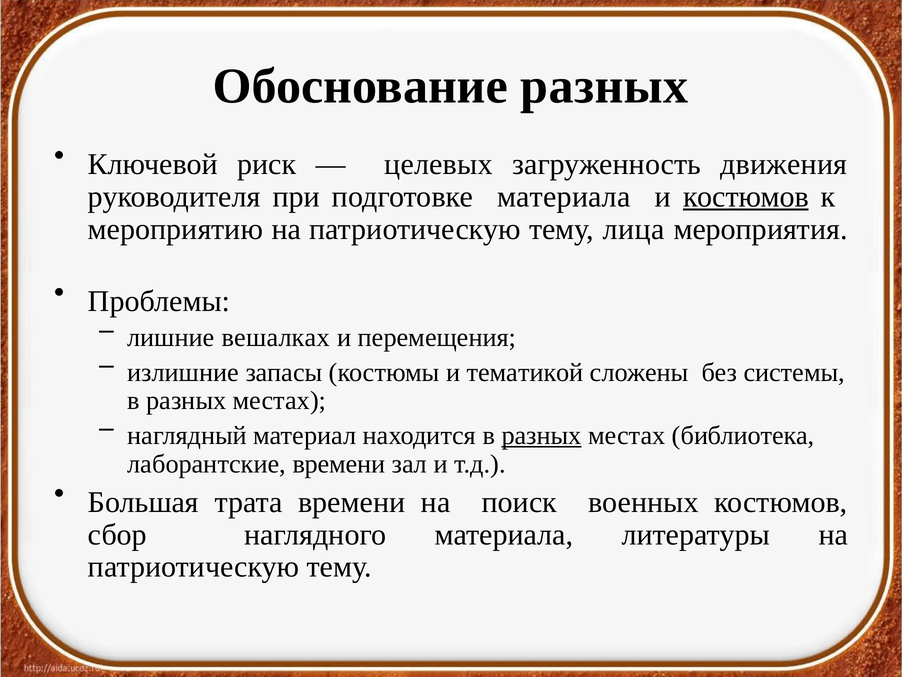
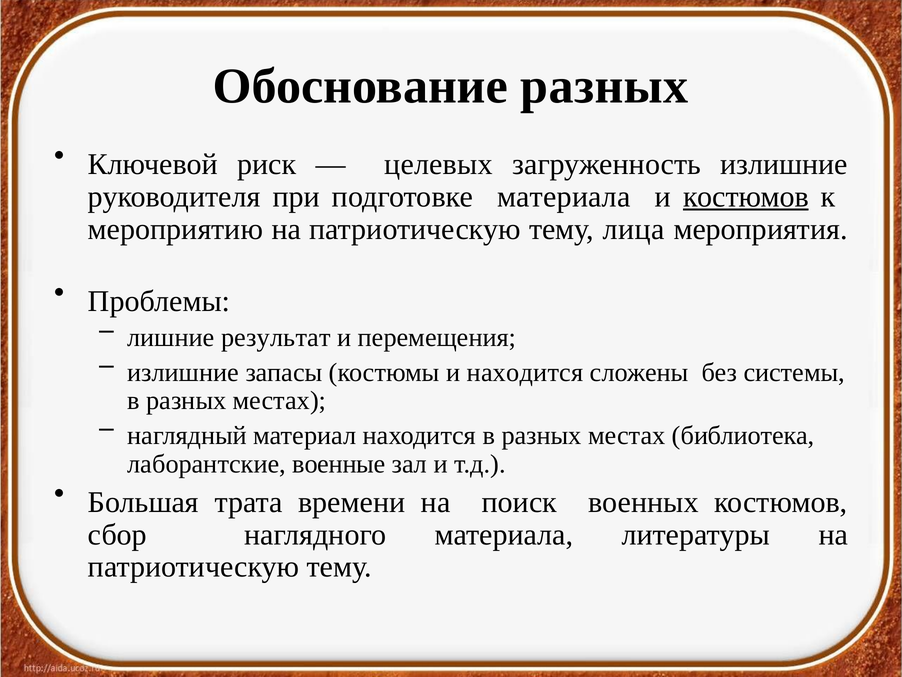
загруженность движения: движения -> излишние (784, 164)
вешалках: вешалках -> результат (276, 337)
и тематикой: тематикой -> находится (525, 372)
разных underline: present -> none (542, 435)
лаборантские времени: времени -> военные (339, 464)
